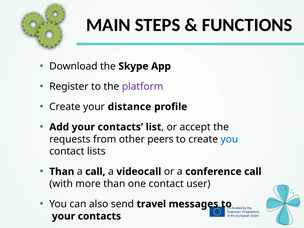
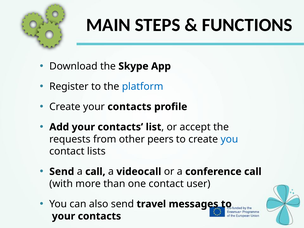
platform colour: purple -> blue (143, 86)
Create your distance: distance -> contacts (129, 107)
Than: Than -> Send (62, 172)
